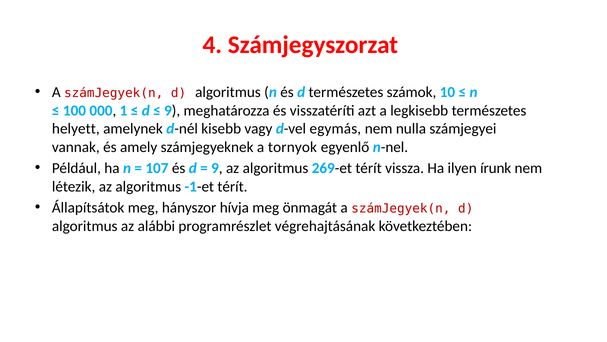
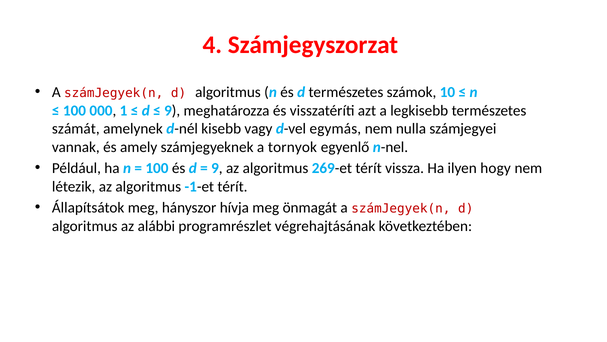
helyett: helyett -> számát (76, 129)
107: 107 -> 100 (157, 168)
írunk: írunk -> hogy (496, 168)
